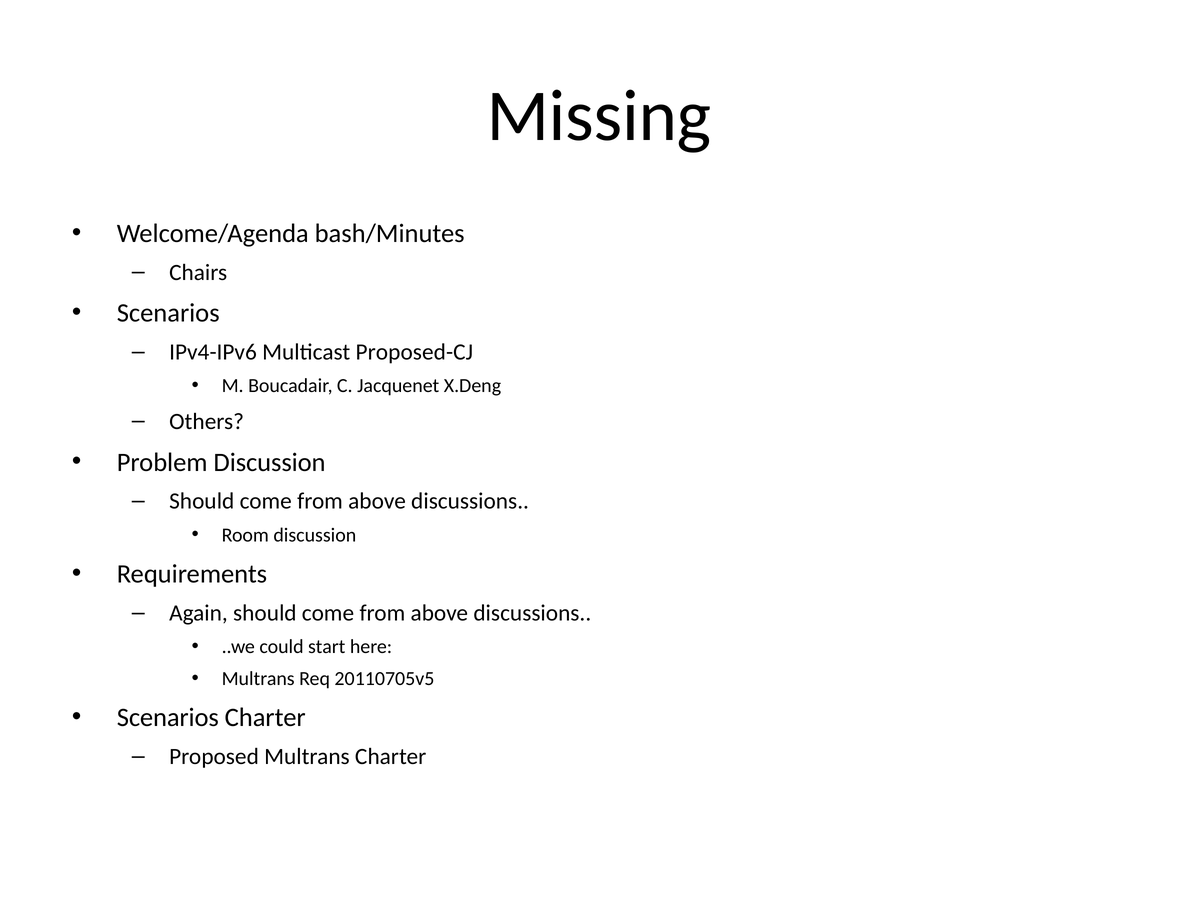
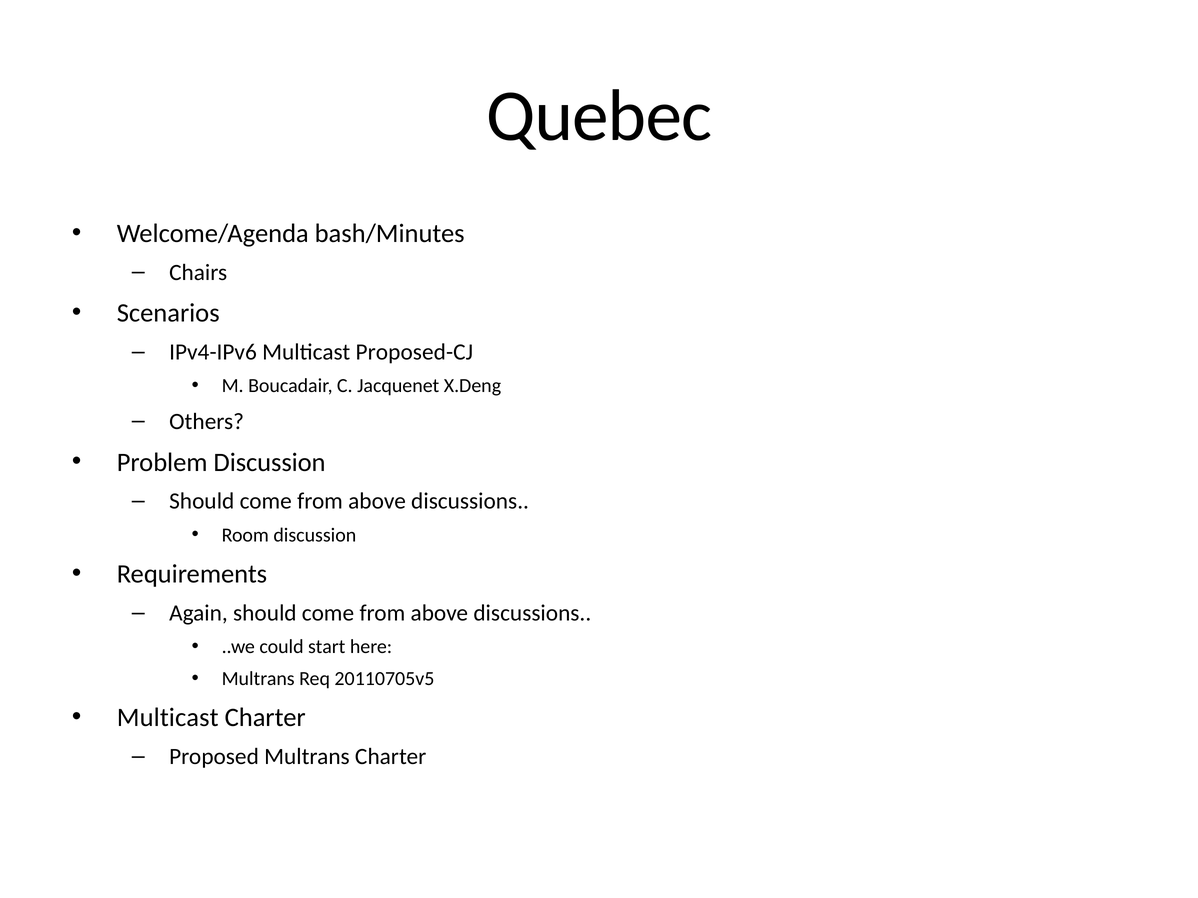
Missing: Missing -> Quebec (599, 116)
Scenarios: Scenarios -> Multicast (168, 718)
